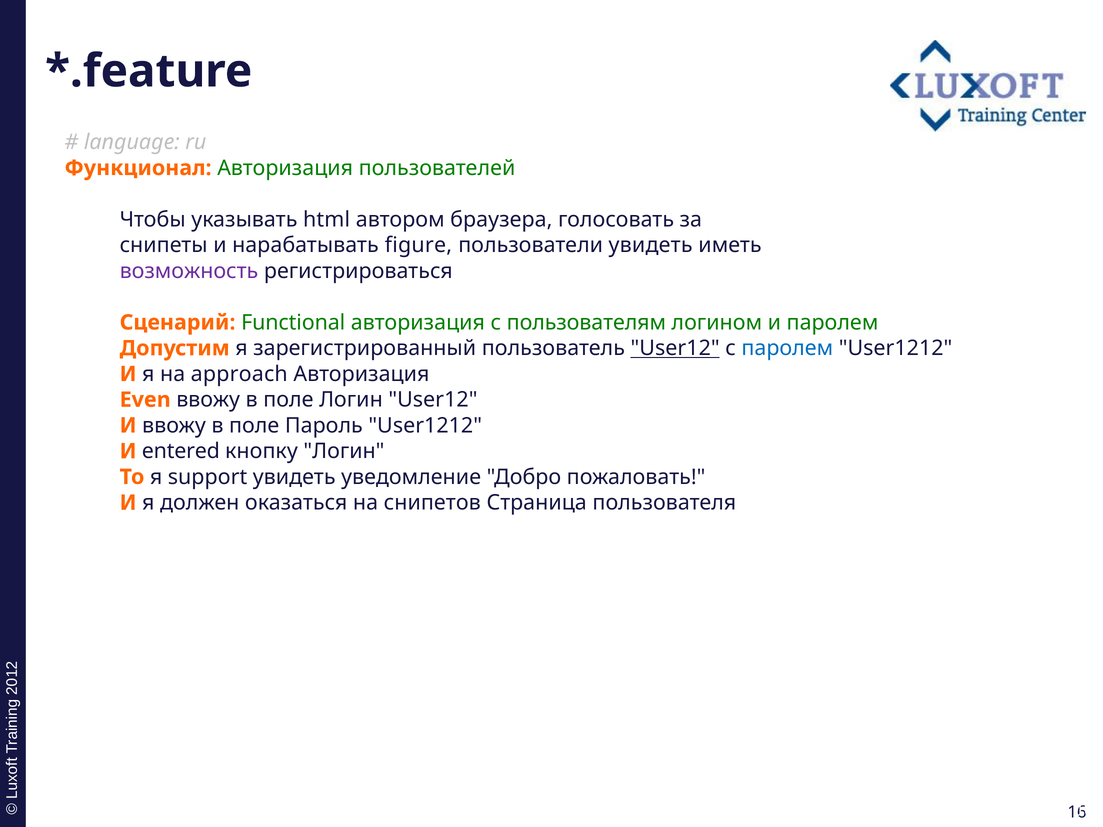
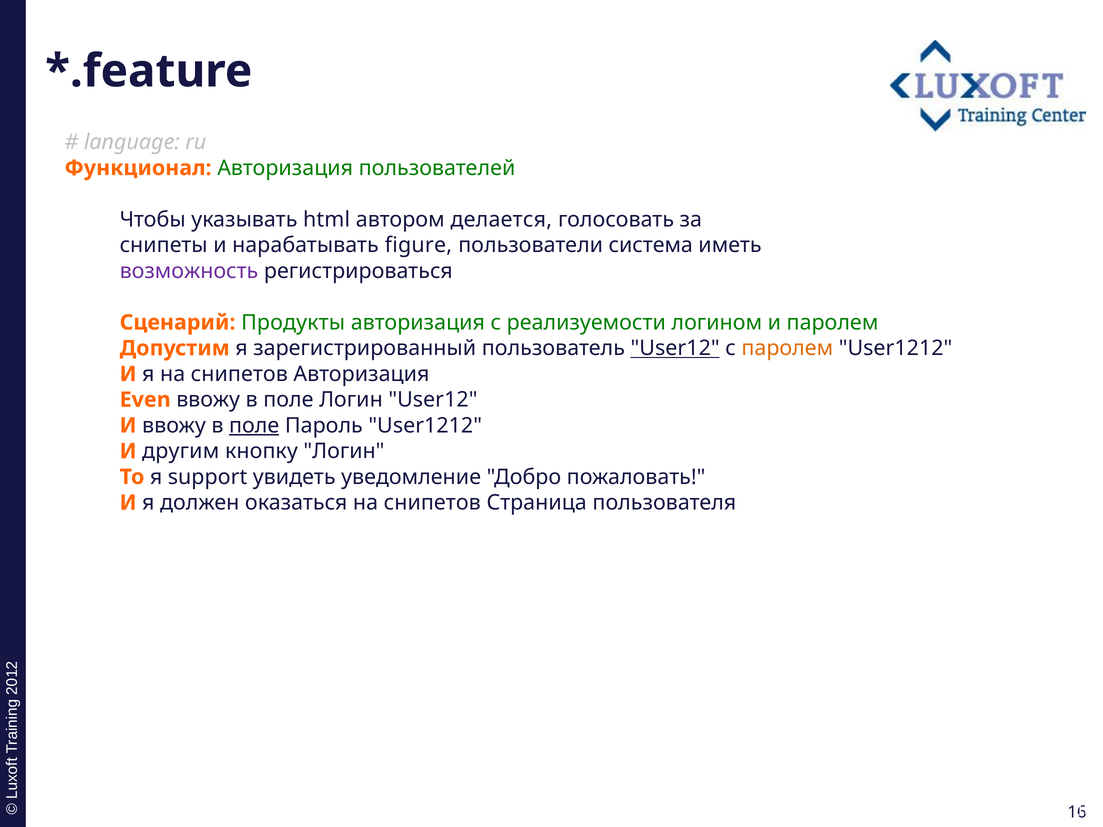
браузера: браузера -> делается (501, 220)
пользователи увидеть: увидеть -> система (651, 245)
Functional: Functional -> Продукты (293, 323)
пользователям: пользователям -> реализуемости (586, 323)
паролем colour: blue -> orange (787, 348)
я на approach: approach -> снипетов (239, 374)
поле underline: none -> present (254, 426)
entered: entered -> другим (181, 451)
